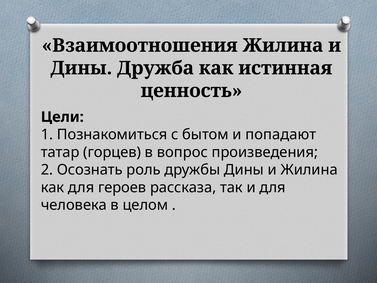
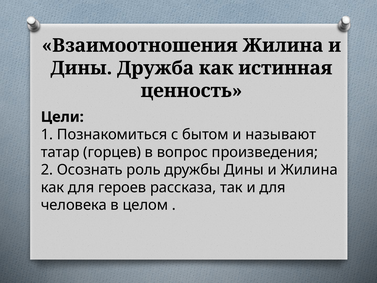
попадают: попадают -> называют (281, 134)
